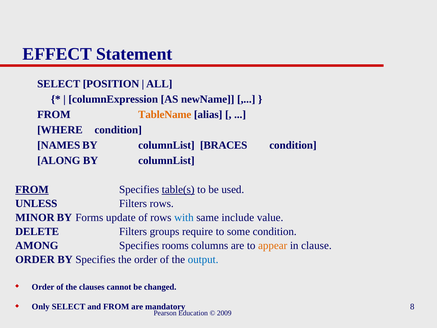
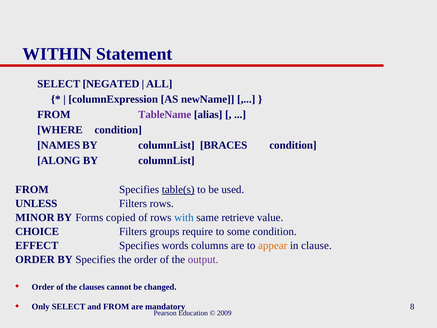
EFFECT: EFFECT -> WITHIN (57, 54)
POSITION: POSITION -> NEGATED (111, 84)
TableName colour: orange -> purple (165, 115)
FROM underline: present -> none (32, 190)
update: update -> copied (121, 218)
include: include -> retrieve (238, 218)
DELETE: DELETE -> CHOICE (37, 231)
AMONG: AMONG -> EFFECT (37, 245)
rooms: rooms -> words (175, 245)
output colour: blue -> purple (203, 259)
